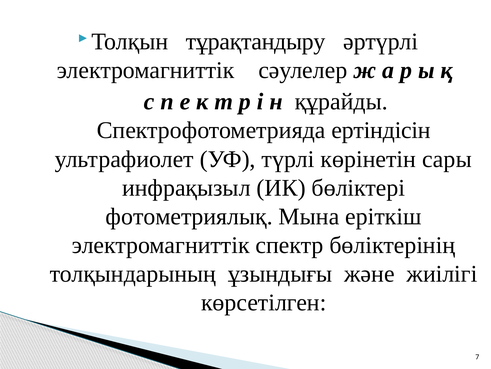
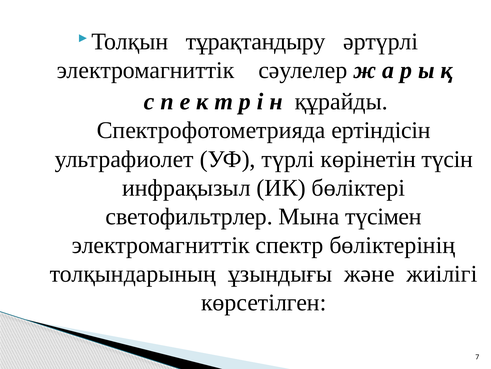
сары: сары -> түсін (447, 159)
фотометриялық: фотометриялық -> светофильтрлер (189, 216)
еріткіш: еріткіш -> түсімен (383, 216)
